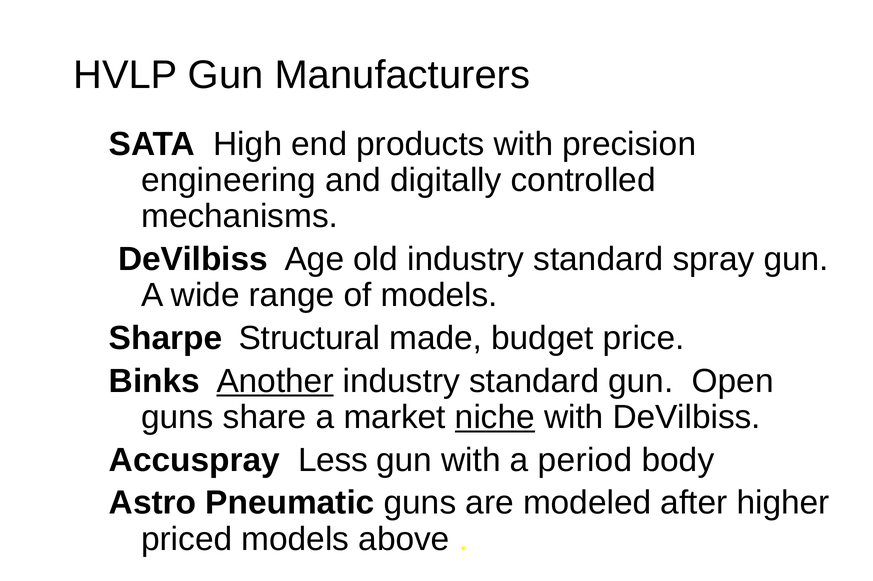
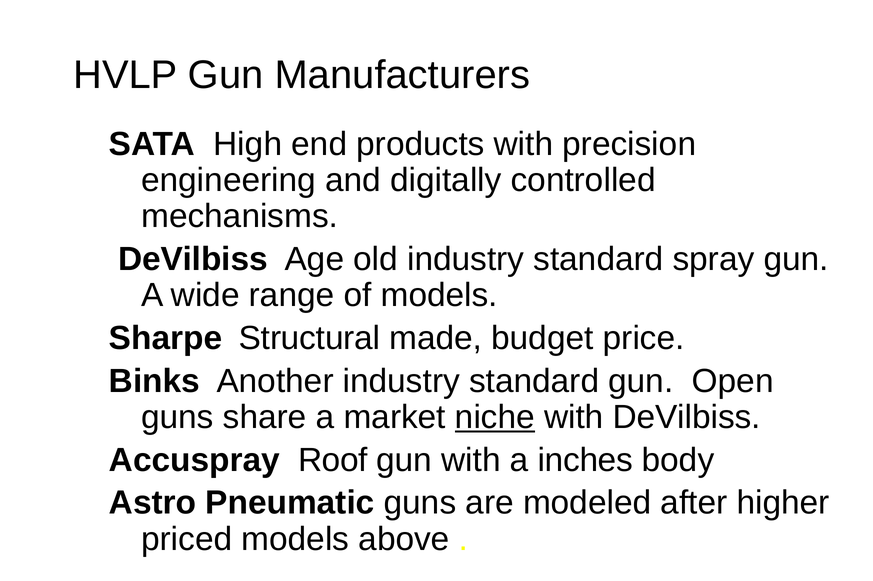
Another underline: present -> none (275, 381)
Less: Less -> Roof (333, 460)
period: period -> inches (585, 460)
